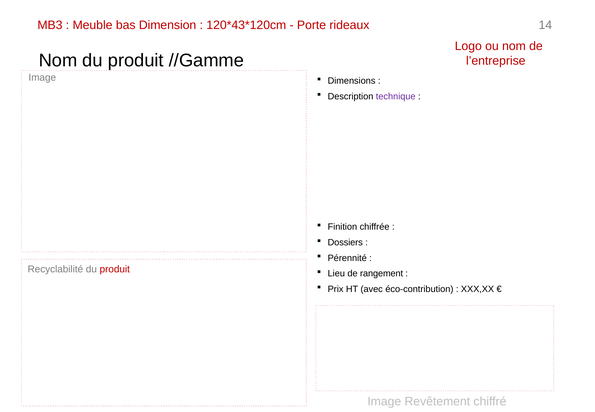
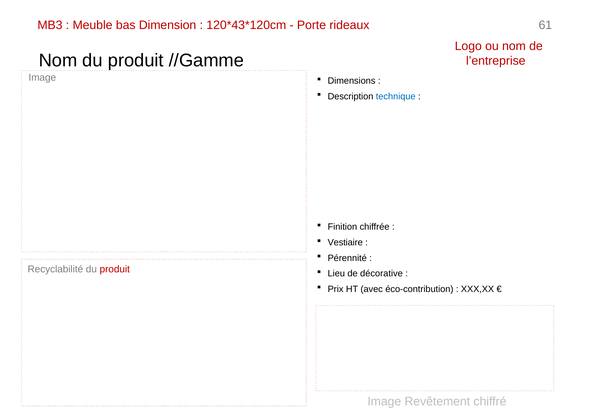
14: 14 -> 61 (545, 25)
technique colour: purple -> blue (396, 96)
Dossiers: Dossiers -> Vestiaire (345, 242)
rangement: rangement -> décorative (381, 273)
